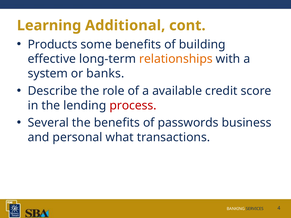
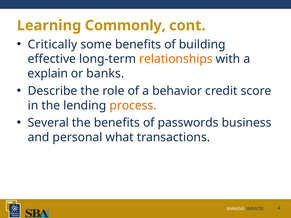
Additional: Additional -> Commonly (125, 26)
Products: Products -> Critically (53, 44)
system: system -> explain (48, 74)
available: available -> behavior (177, 91)
process colour: red -> orange (133, 106)
